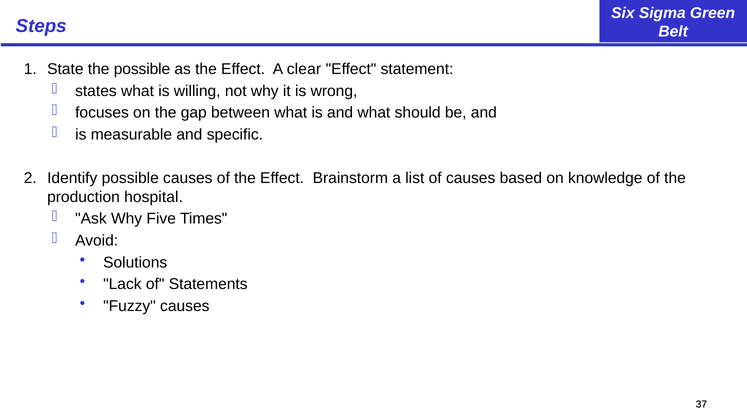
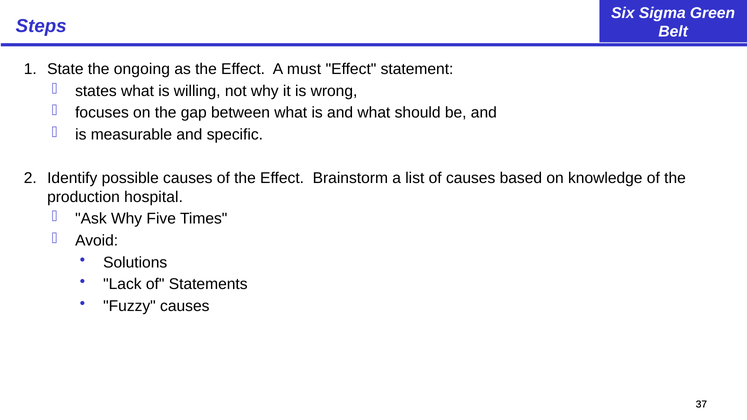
the possible: possible -> ongoing (142, 69)
clear: clear -> must (304, 69)
